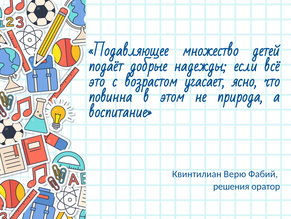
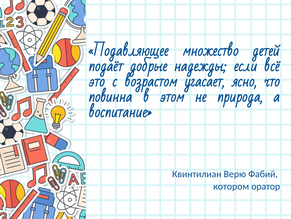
решения: решения -> котором (231, 186)
